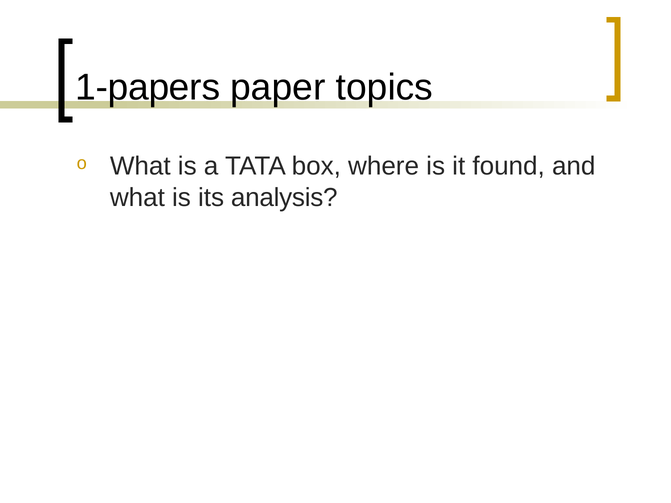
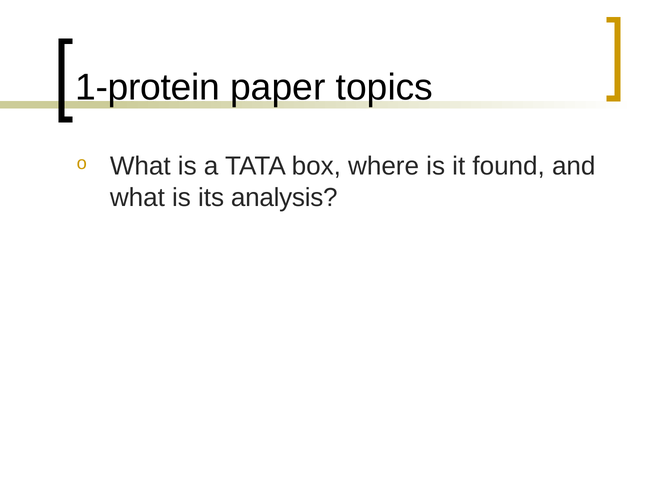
1-papers: 1-papers -> 1-protein (148, 88)
